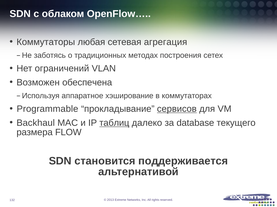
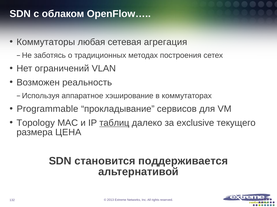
обеспечена: обеспечена -> реальность (87, 83)
сервисов underline: present -> none (177, 109)
Backhaul: Backhaul -> Topology (36, 123)
database: database -> exclusive (195, 123)
FLOW: FLOW -> ЦЕНА (68, 133)
